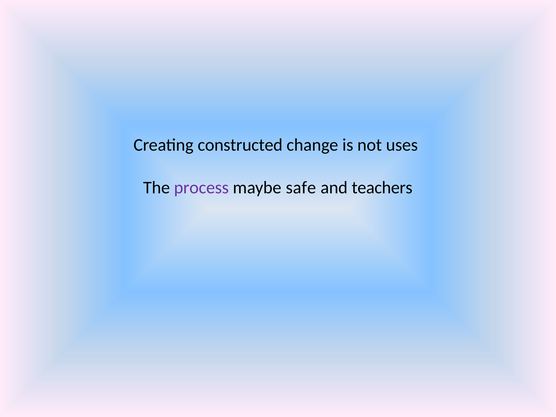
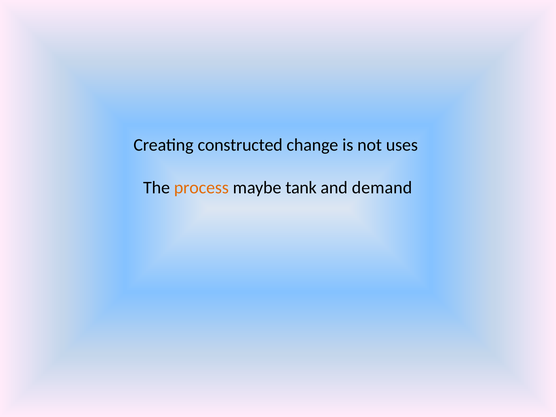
process colour: purple -> orange (201, 188)
safe: safe -> tank (301, 188)
teachers: teachers -> demand (382, 188)
